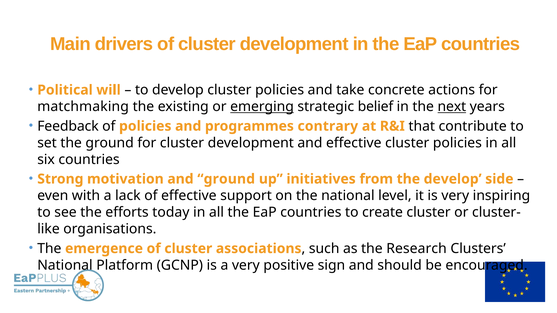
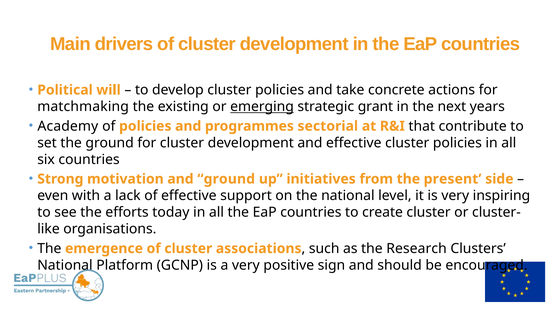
belief: belief -> grant (375, 107)
next underline: present -> none (452, 107)
Feedback: Feedback -> Academy (68, 126)
contrary: contrary -> sectorial (328, 126)
the develop: develop -> present (453, 179)
